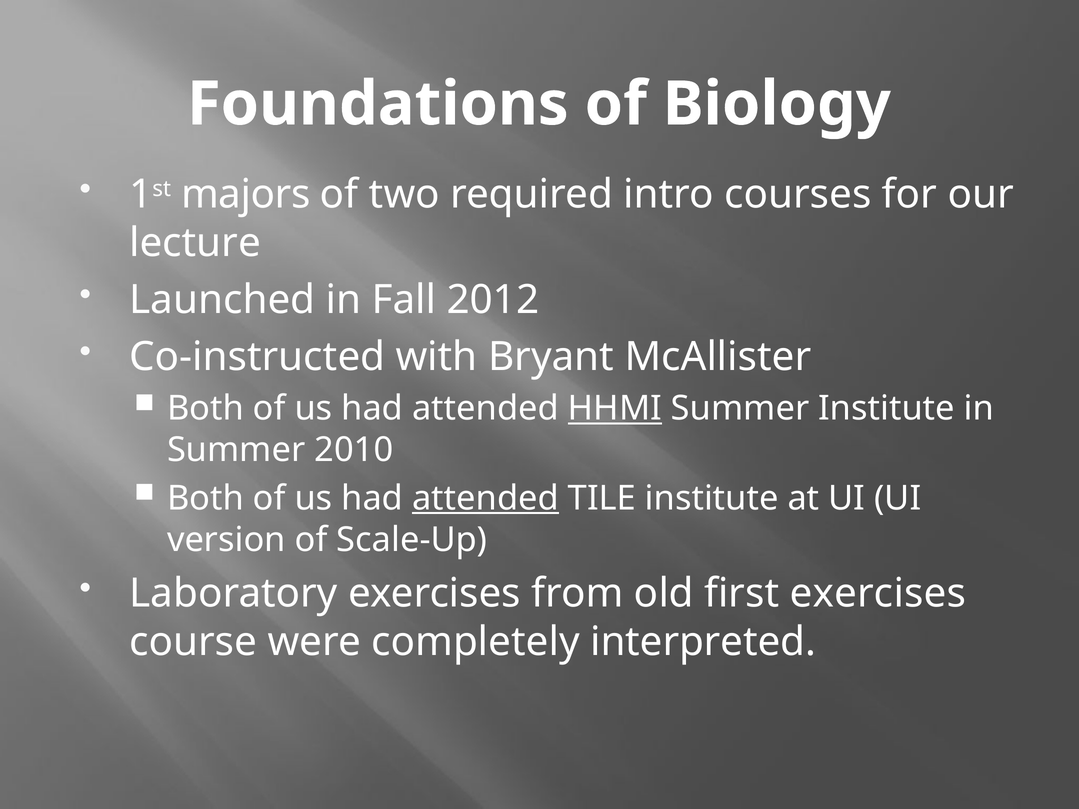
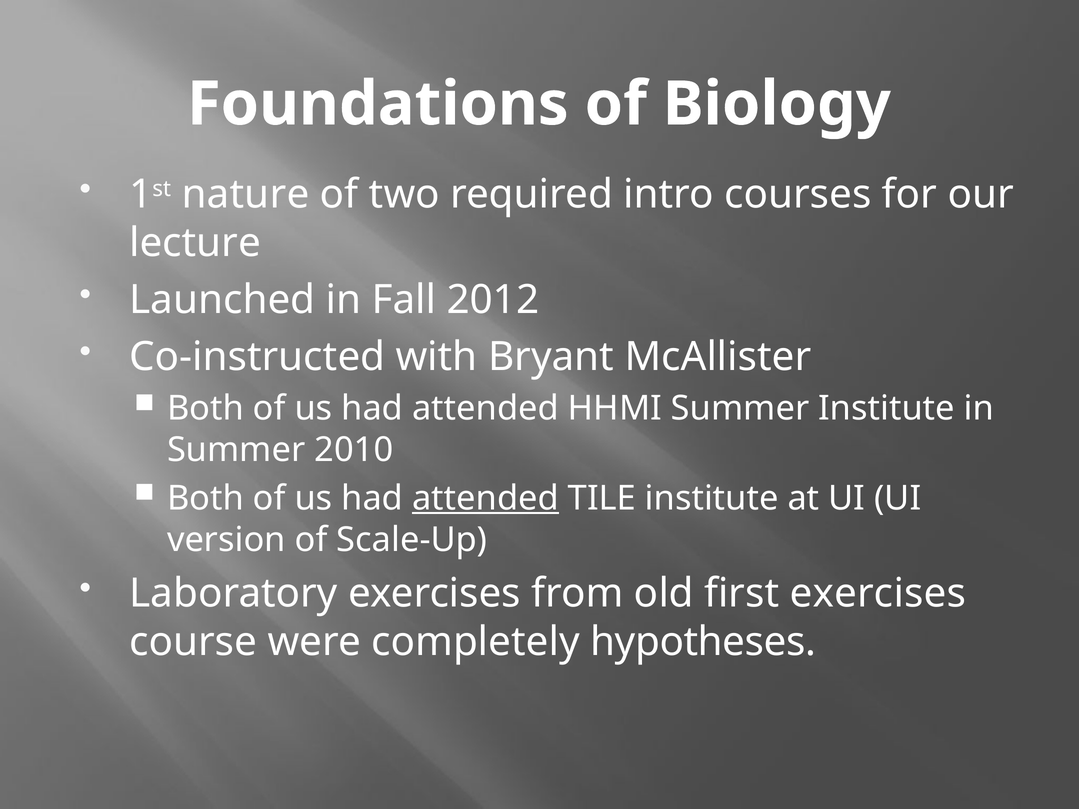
majors: majors -> nature (246, 194)
HHMI underline: present -> none (615, 409)
interpreted: interpreted -> hypotheses (703, 642)
